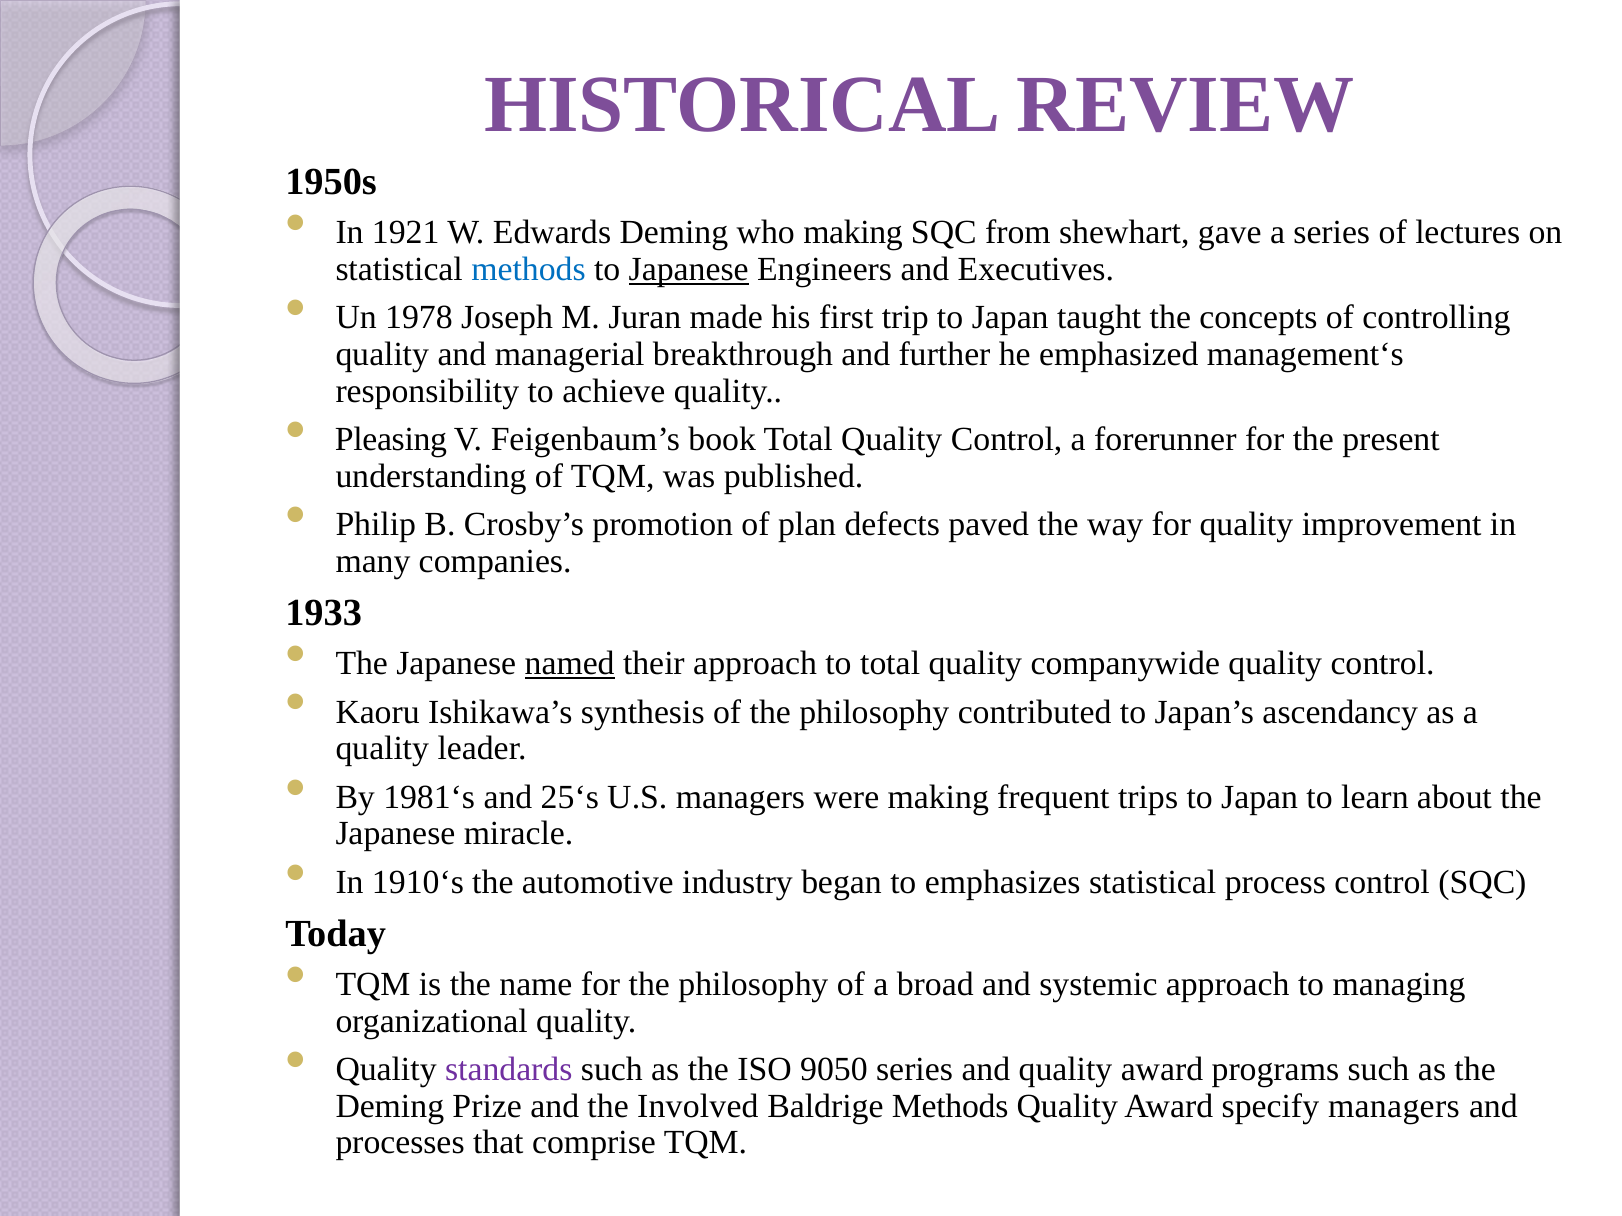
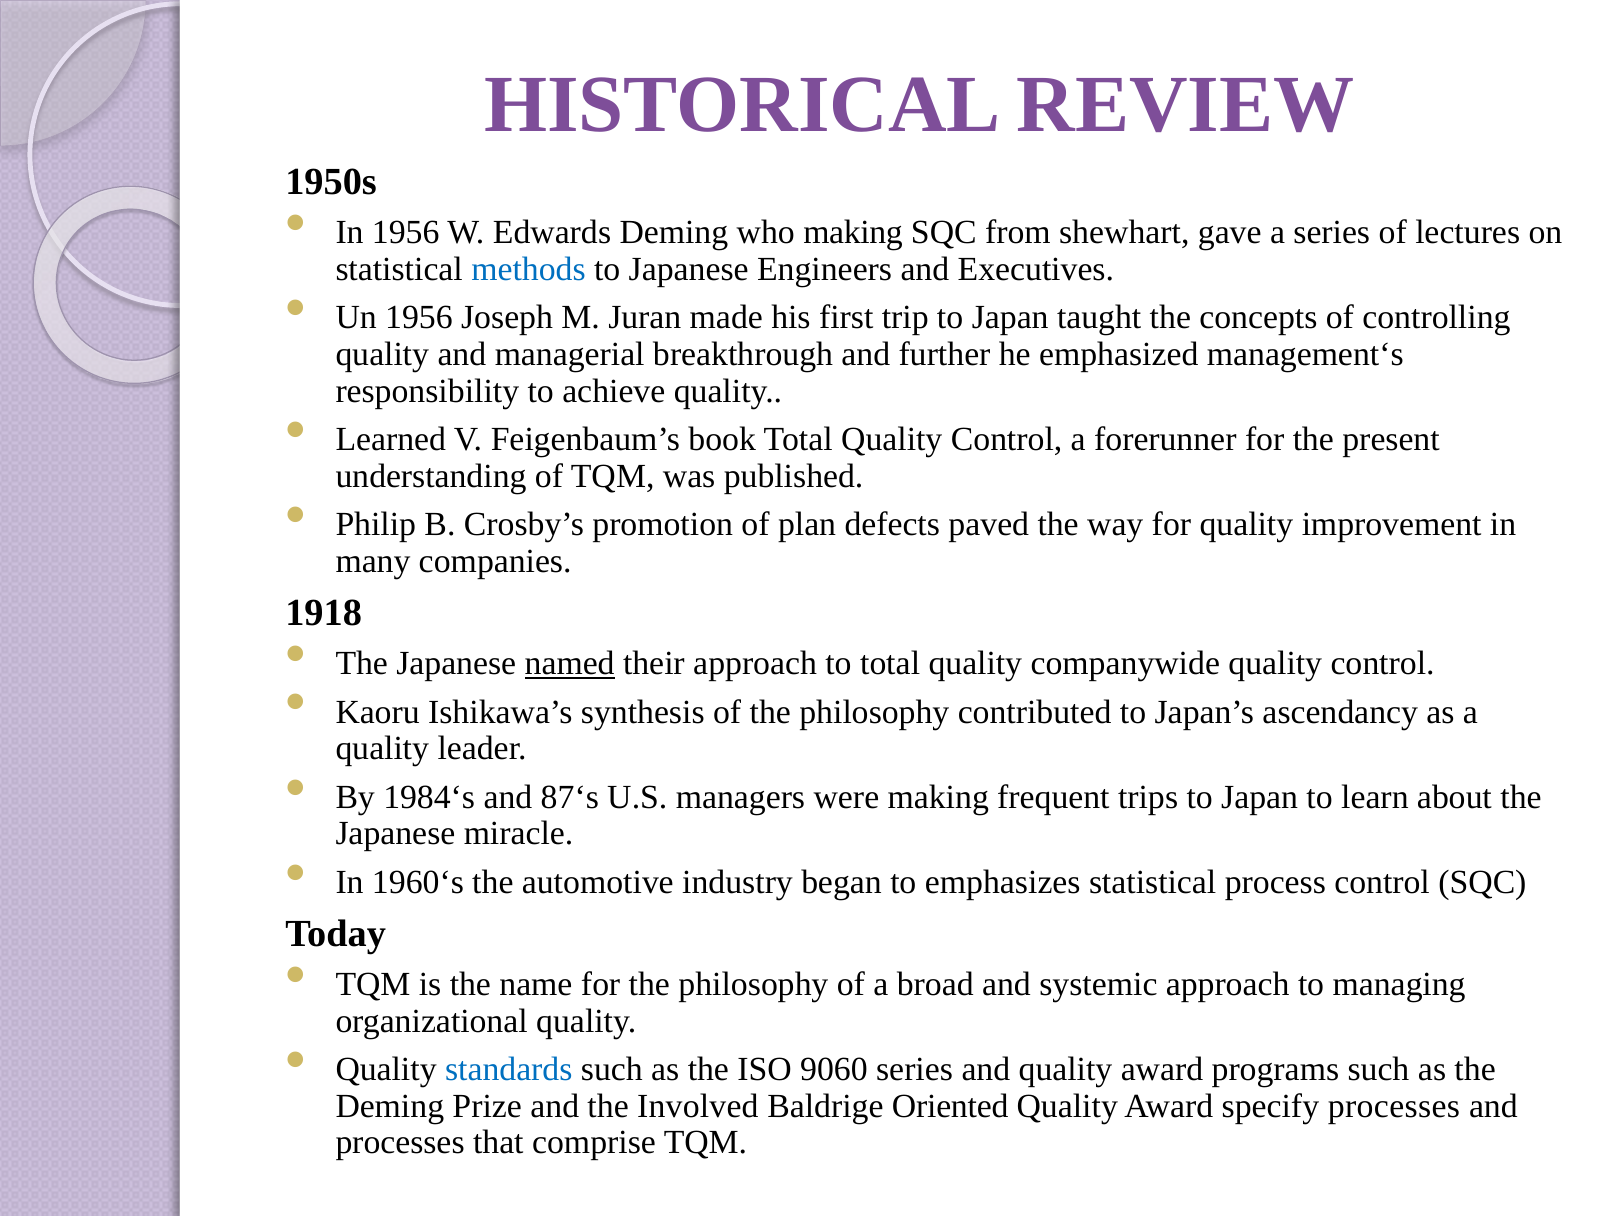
In 1921: 1921 -> 1956 (406, 233)
Japanese underline: present -> none (689, 269)
Un 1978: 1978 -> 1956 (419, 318)
Pleasing: Pleasing -> Learned (391, 440)
1933: 1933 -> 1918 (324, 613)
1981‘s: 1981‘s -> 1984‘s (429, 797)
25‘s: 25‘s -> 87‘s (570, 797)
1910‘s: 1910‘s -> 1960‘s (418, 883)
standards colour: purple -> blue (509, 1070)
9050: 9050 -> 9060 (834, 1070)
Baldrige Methods: Methods -> Oriented (950, 1107)
specify managers: managers -> processes (1394, 1107)
